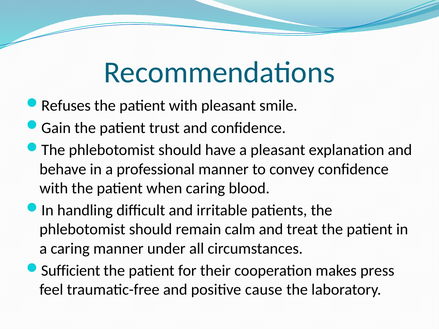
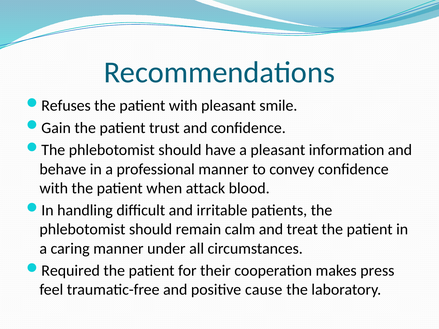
explanation: explanation -> information (347, 150)
when caring: caring -> attack (205, 188)
Sufficient: Sufficient -> Required (71, 271)
